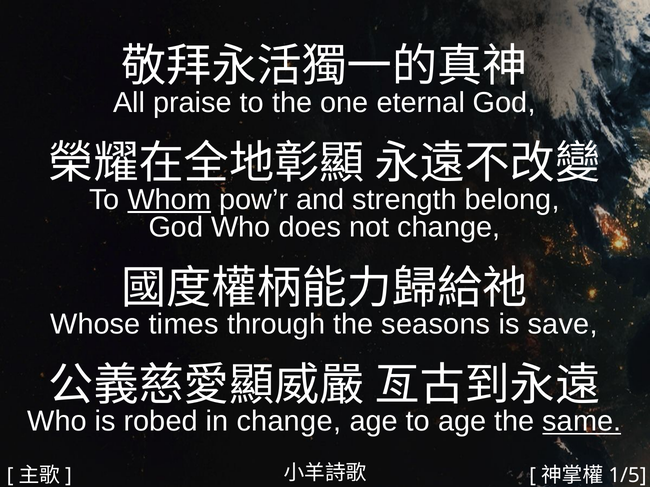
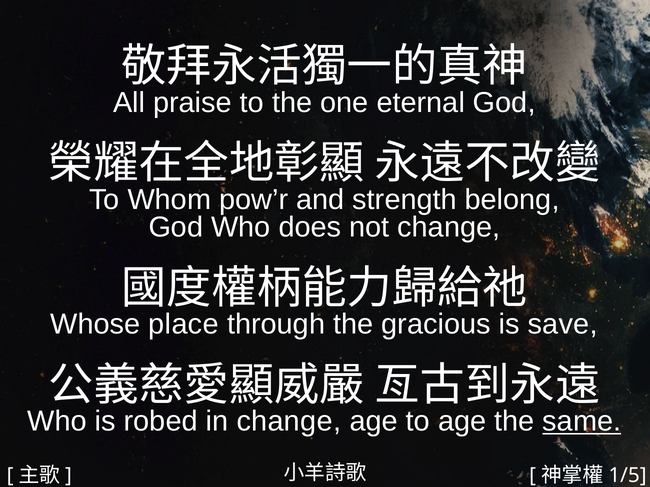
Whom underline: present -> none (169, 200)
times: times -> place (184, 325)
seasons: seasons -> gracious (436, 325)
